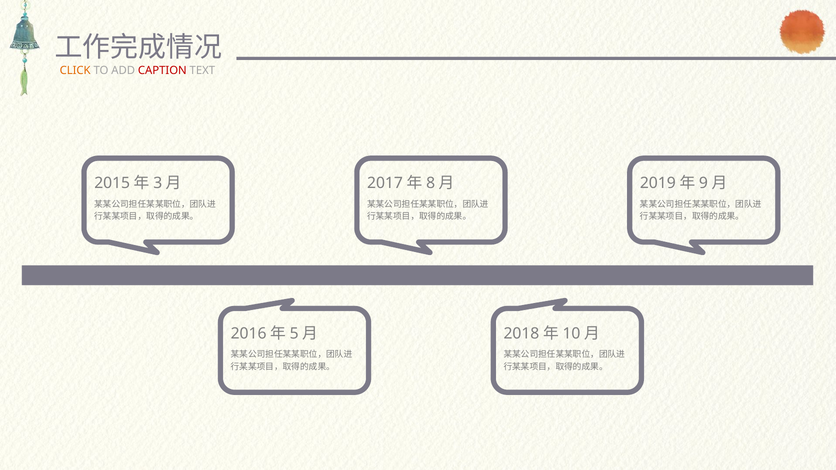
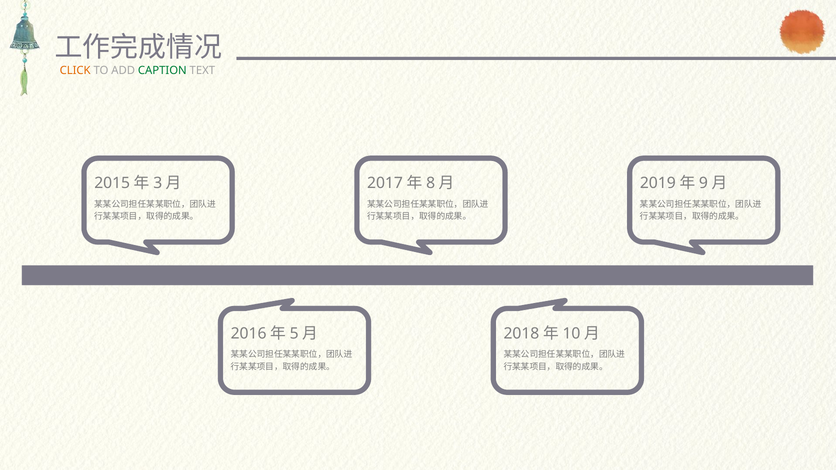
CAPTION colour: red -> green (162, 71)
